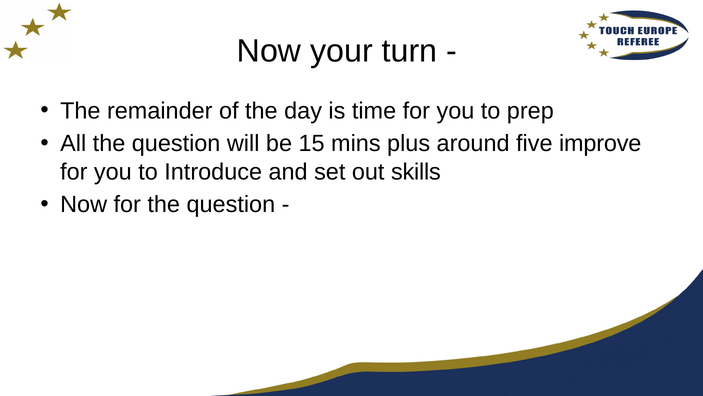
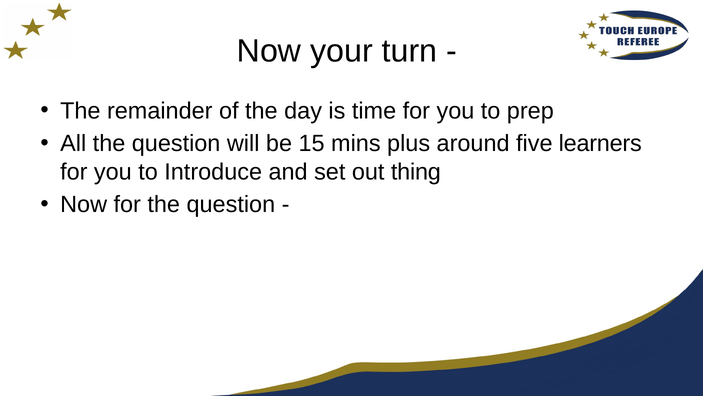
improve: improve -> learners (600, 143)
skills: skills -> thing (416, 172)
